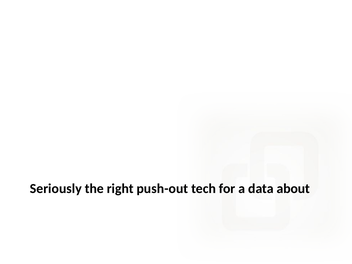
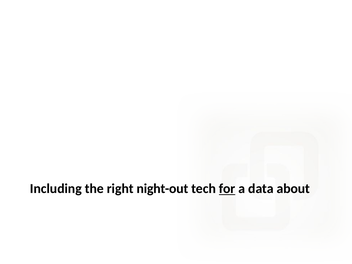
Seriously: Seriously -> Including (56, 189)
push-out: push-out -> night-out (162, 189)
for underline: none -> present (227, 189)
